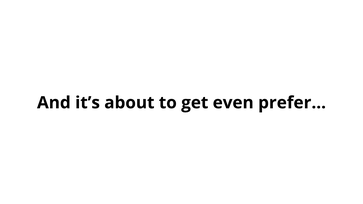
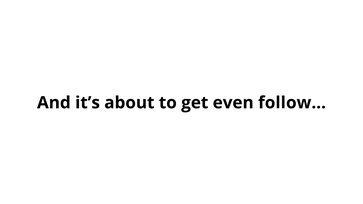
prefer…: prefer… -> follow… (292, 103)
